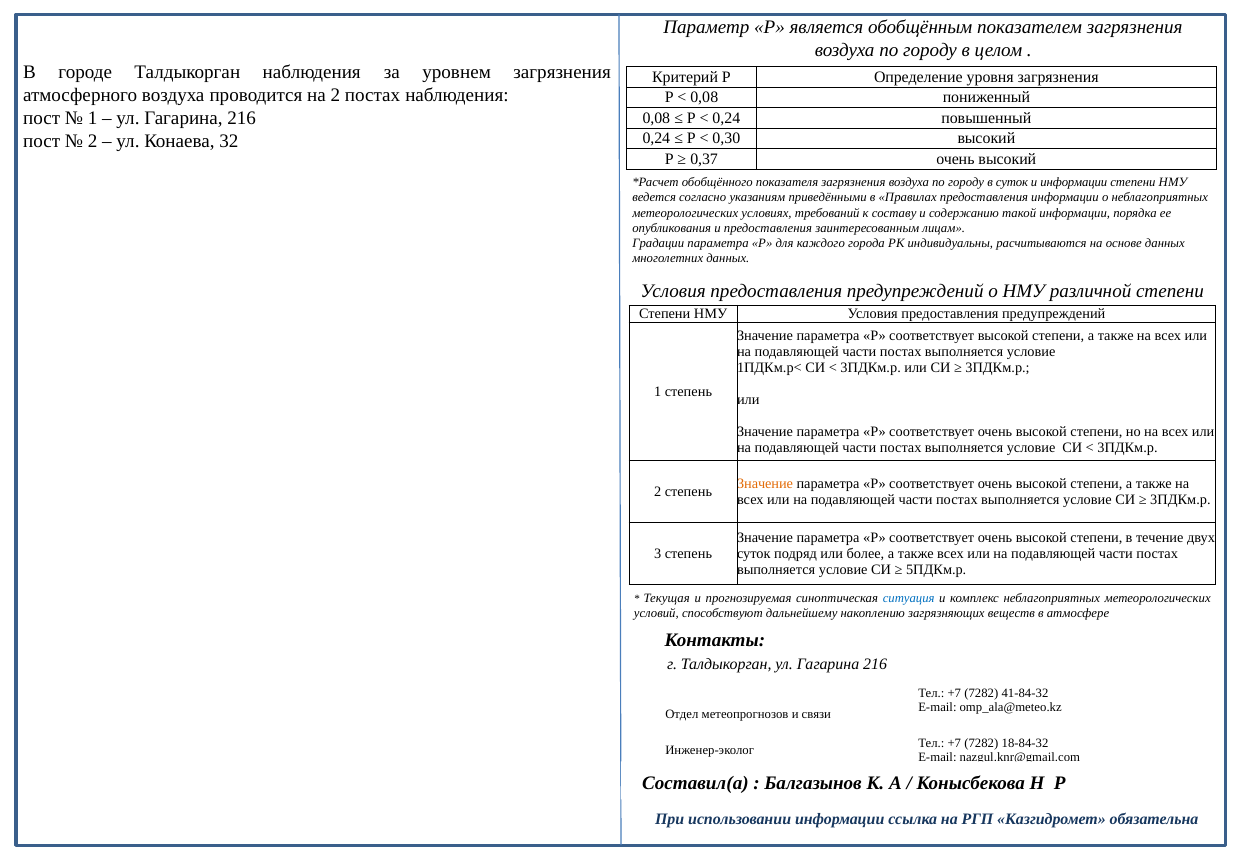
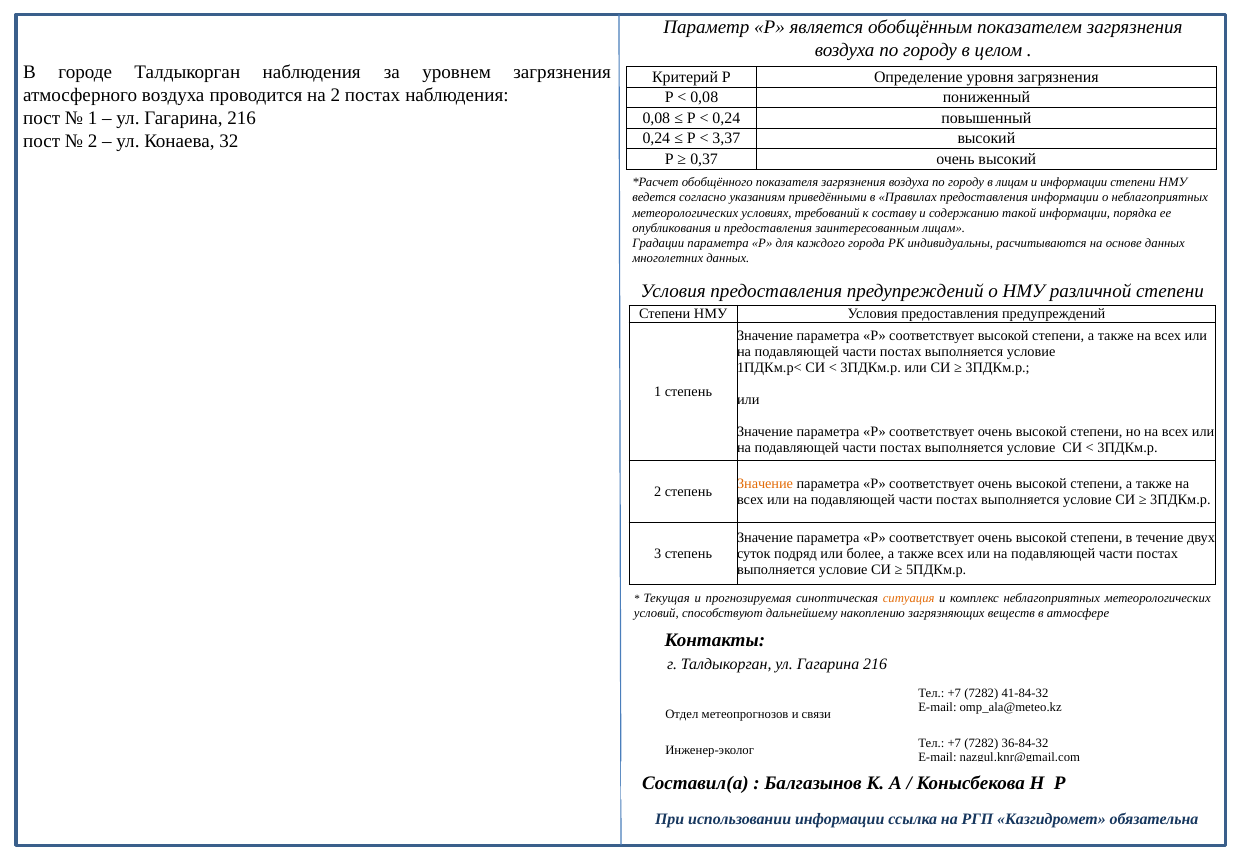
0,30: 0,30 -> 3,37 (726, 138)
в суток: суток -> лицам (1012, 182)
ситуация colour: blue -> orange (909, 598)
18-84-32: 18-84-32 -> 36-84-32 (1025, 743)
